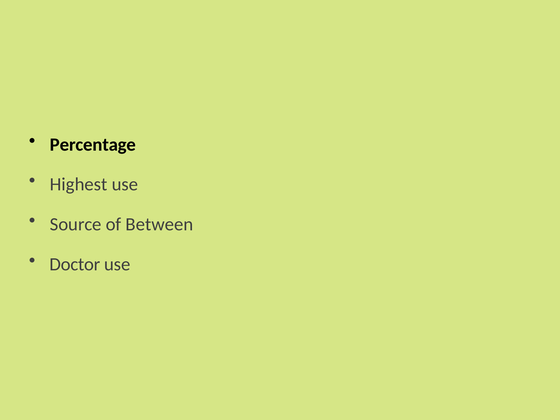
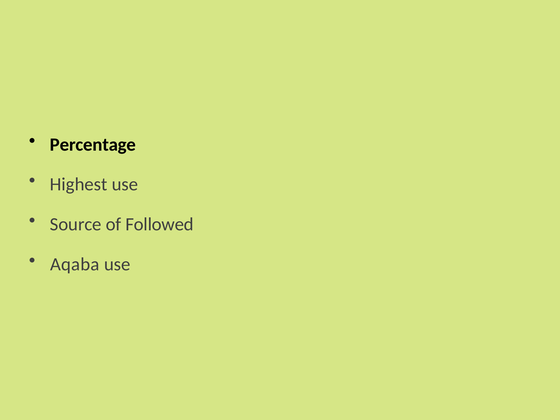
Between: Between -> Followed (160, 224)
Doctor: Doctor -> Aqaba (75, 264)
